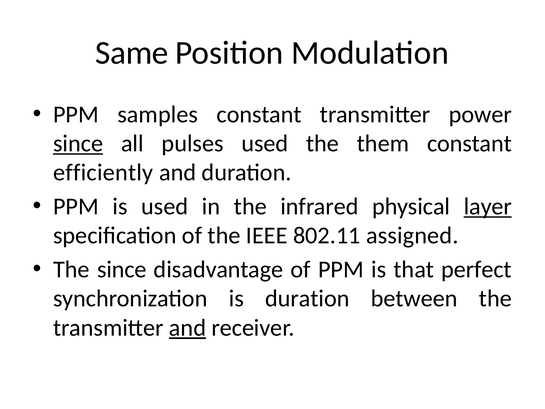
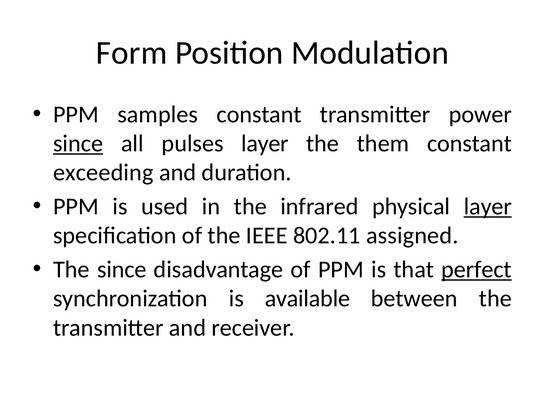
Same: Same -> Form (132, 53)
pulses used: used -> layer (265, 143)
efficiently: efficiently -> exceeding (103, 172)
perfect underline: none -> present (476, 269)
is duration: duration -> available (307, 298)
and underline: present -> none (188, 328)
